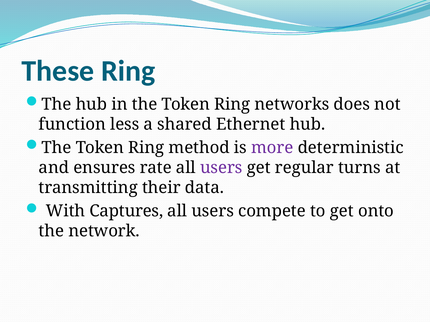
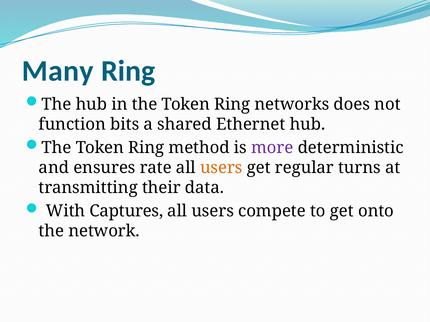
These: These -> Many (58, 71)
less: less -> bits (125, 124)
users colour: purple -> orange (221, 168)
